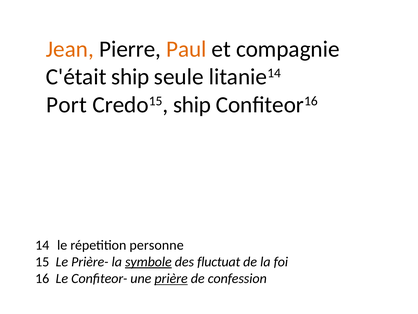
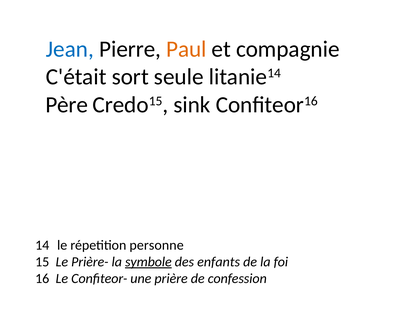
Jean colour: orange -> blue (70, 49)
C'était ship: ship -> sort (130, 77)
Port: Port -> Père (67, 105)
Credo15 ship: ship -> sink (192, 105)
fluctuat: fluctuat -> enfants (219, 261)
prière underline: present -> none (171, 278)
